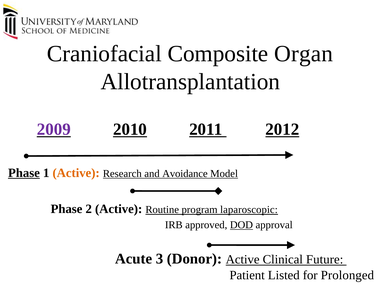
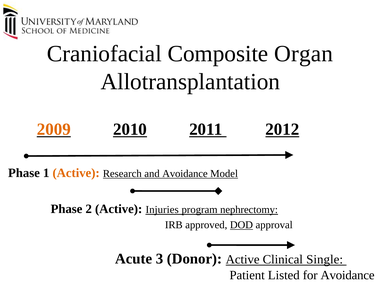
2009 colour: purple -> orange (54, 129)
Phase underline: present -> none (24, 173)
Routine: Routine -> Injuries (162, 210)
laparoscopic: laparoscopic -> nephrectomy (249, 210)
Future: Future -> Single (325, 259)
for Prolonged: Prolonged -> Avoidance (348, 275)
